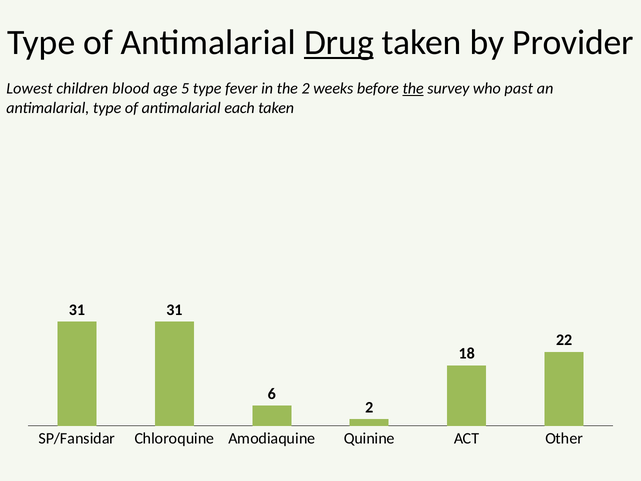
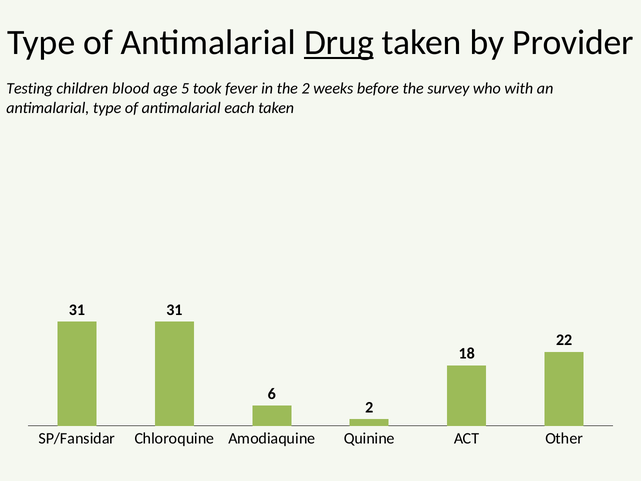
Lowest: Lowest -> Testing (30, 89)
5 type: type -> took (207, 89)
the underline: present -> none (413, 89)
past: past -> with (519, 89)
